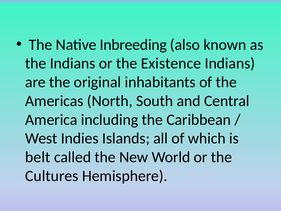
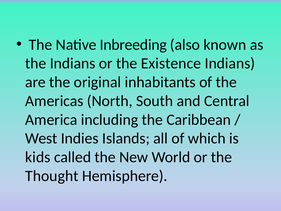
belt: belt -> kids (38, 157)
Cultures: Cultures -> Thought (52, 176)
